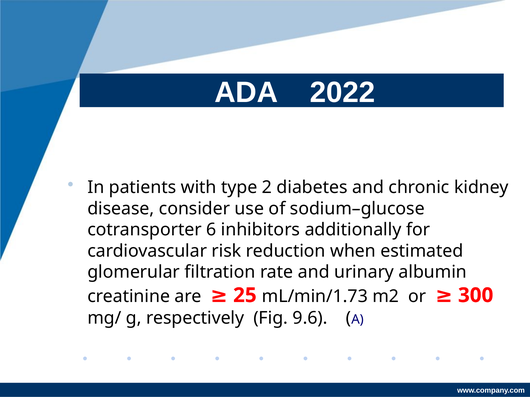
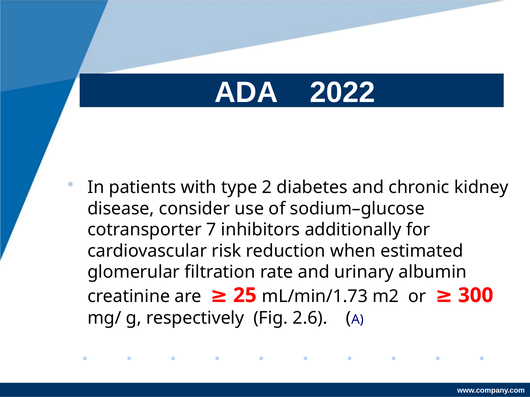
6: 6 -> 7 (211, 230)
9.6: 9.6 -> 2.6 (310, 318)
